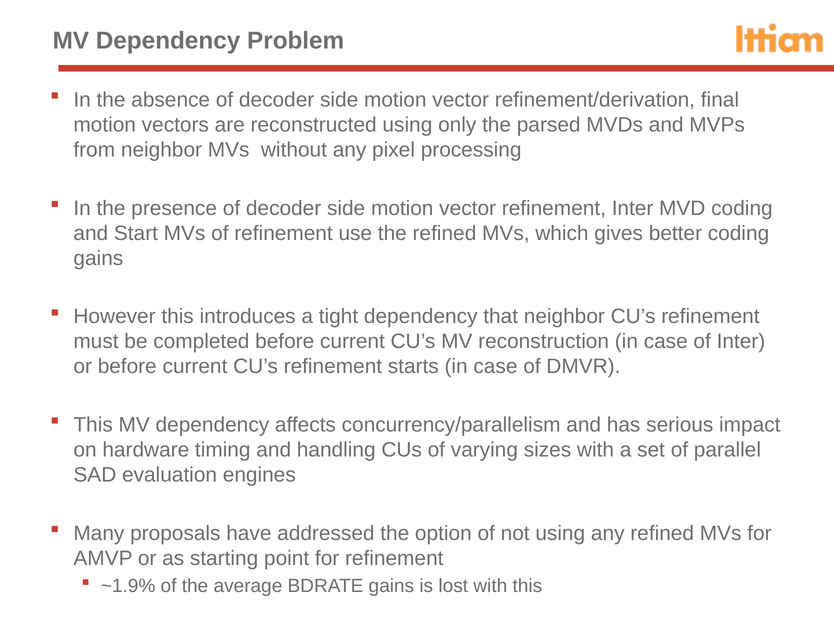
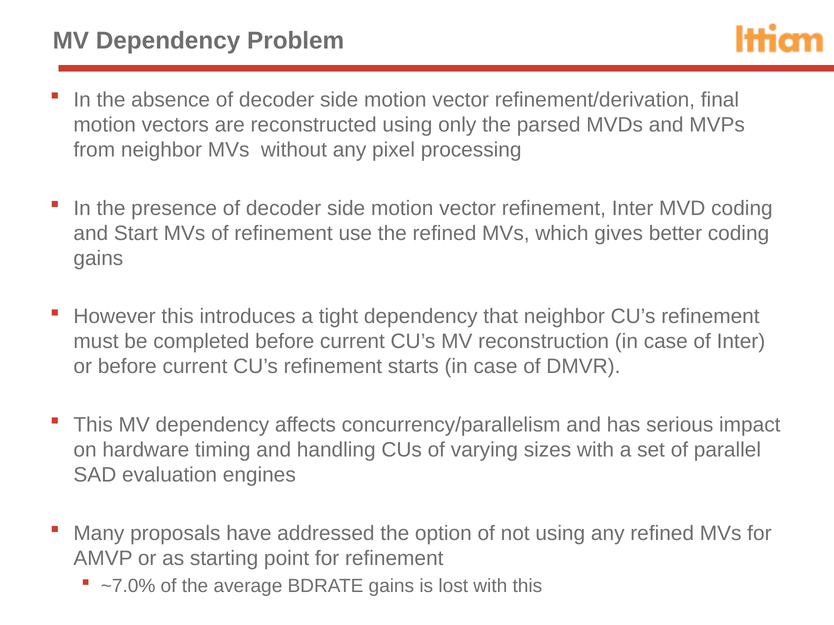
~1.9%: ~1.9% -> ~7.0% (128, 586)
